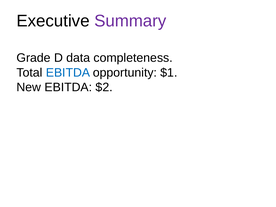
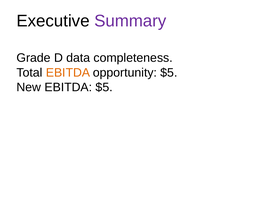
EBITDA colour: blue -> orange (68, 73)
opportunity $1: $1 -> $5 (169, 73)
EBITDA $2: $2 -> $5 (104, 87)
